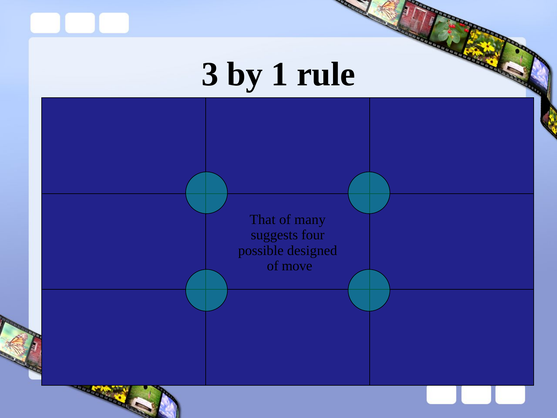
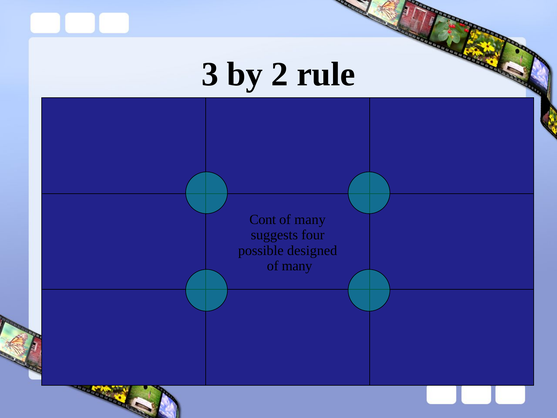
1: 1 -> 2 (280, 74)
That: That -> Cont (263, 219)
move: move -> many (297, 266)
